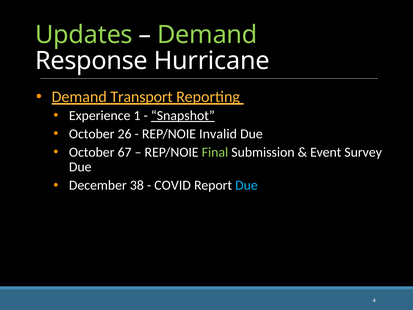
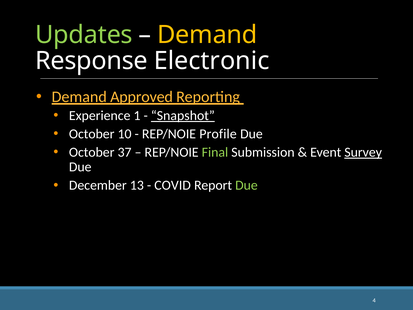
Demand colour: light green -> yellow (207, 35)
Hurricane: Hurricane -> Electronic (212, 61)
Transport: Transport -> Approved (142, 97)
26: 26 -> 10 (125, 134)
Invalid: Invalid -> Profile (218, 134)
67: 67 -> 37 (125, 152)
Survey underline: none -> present (363, 152)
38: 38 -> 13 (137, 185)
Due colour: light blue -> light green (246, 185)
